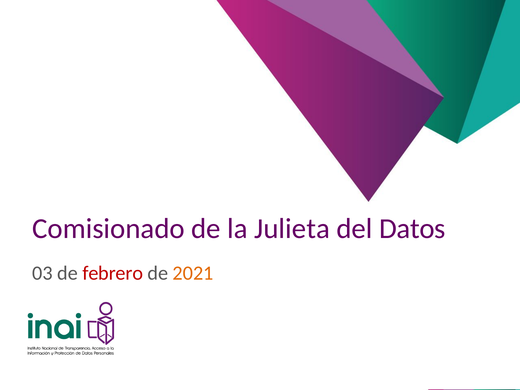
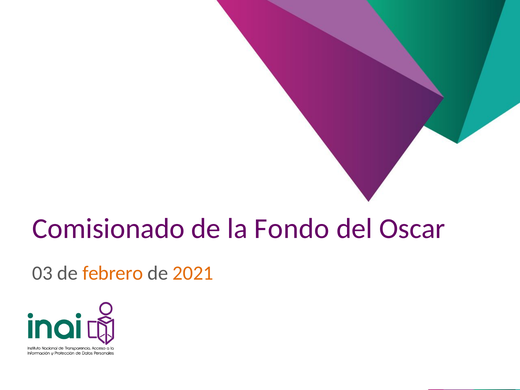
Julieta: Julieta -> Fondo (292, 229)
Datos: Datos -> Oscar (412, 229)
febrero colour: red -> orange (113, 273)
